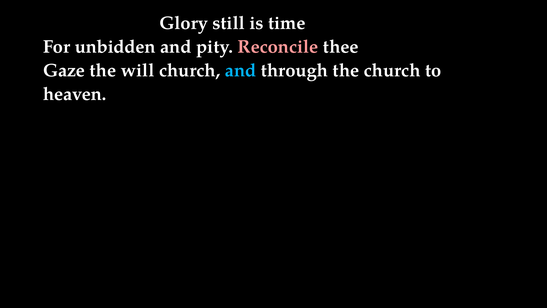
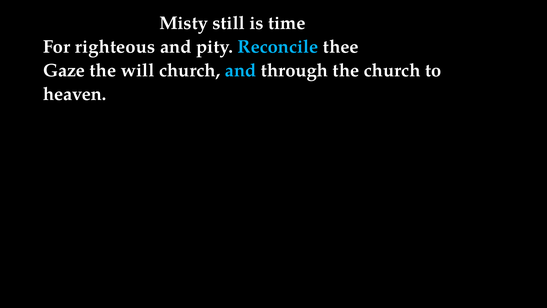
Glory: Glory -> Misty (184, 23)
unbidden: unbidden -> righteous (115, 47)
Reconcile colour: pink -> light blue (278, 47)
